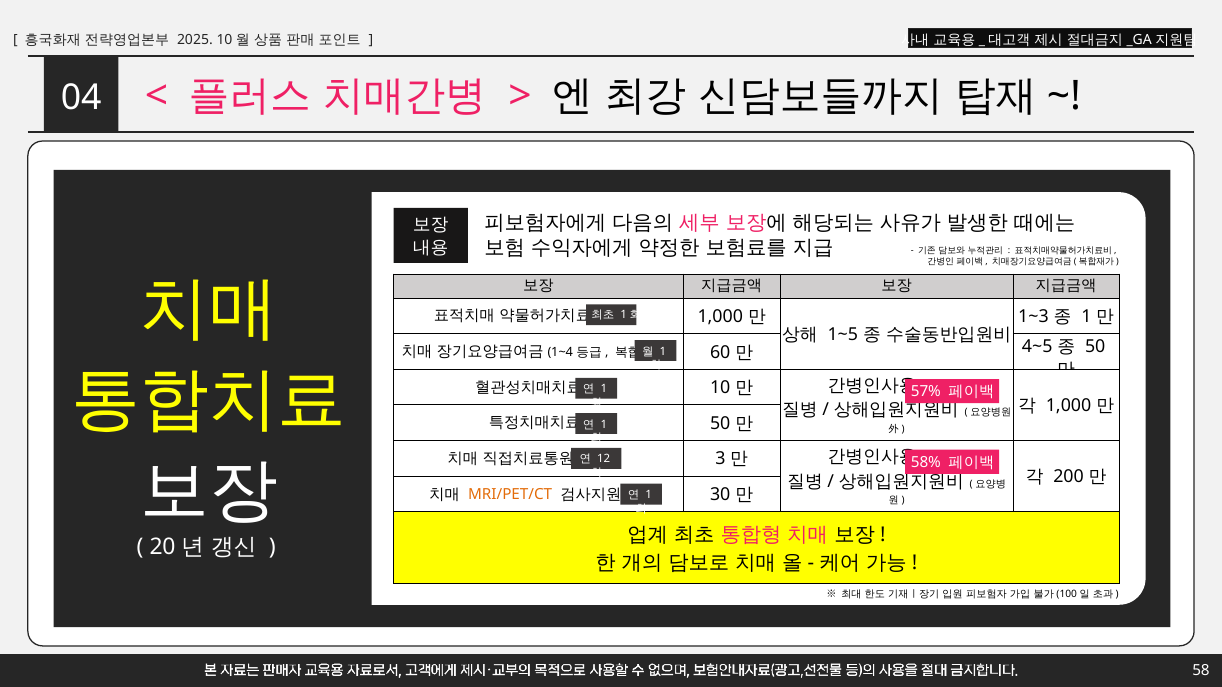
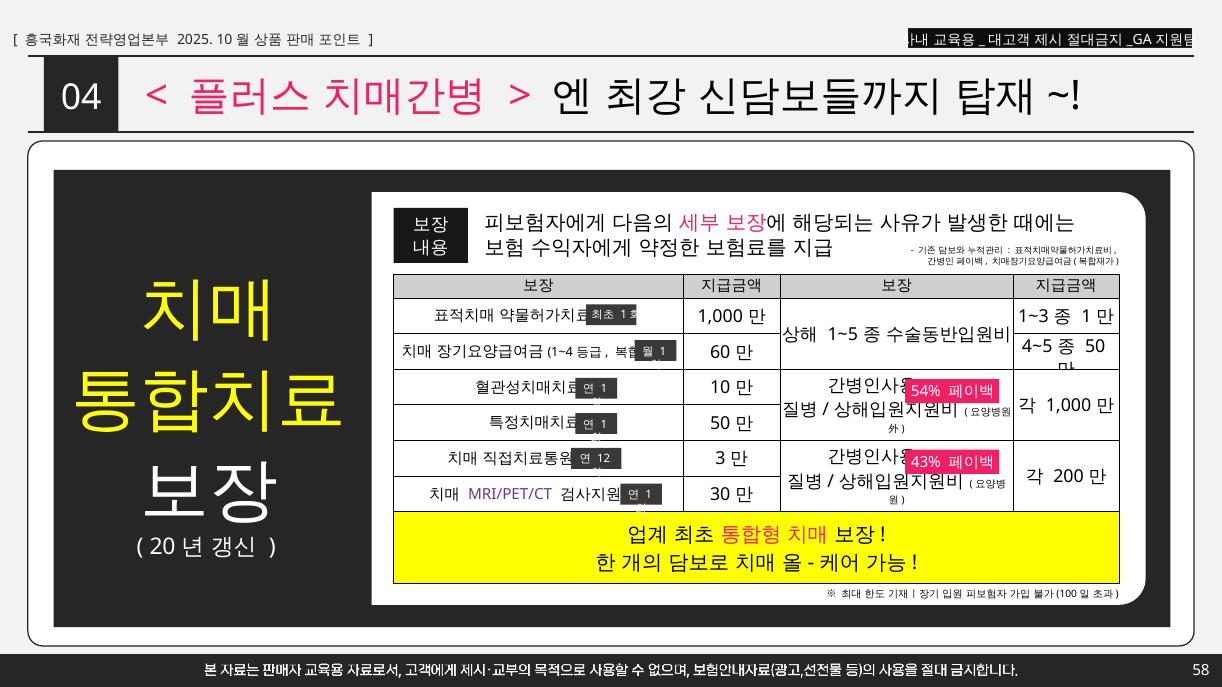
57%: 57% -> 54% (926, 392)
58%: 58% -> 43% (926, 463)
MRI/PET/CT colour: orange -> purple (510, 495)
